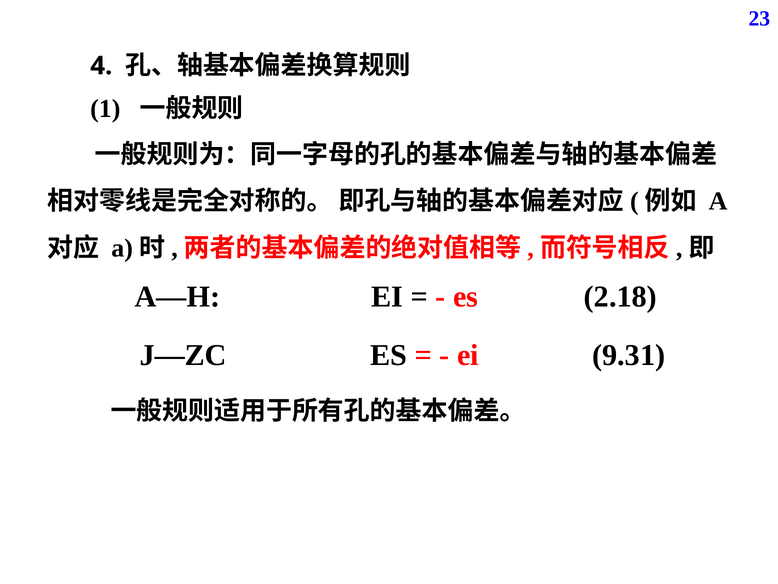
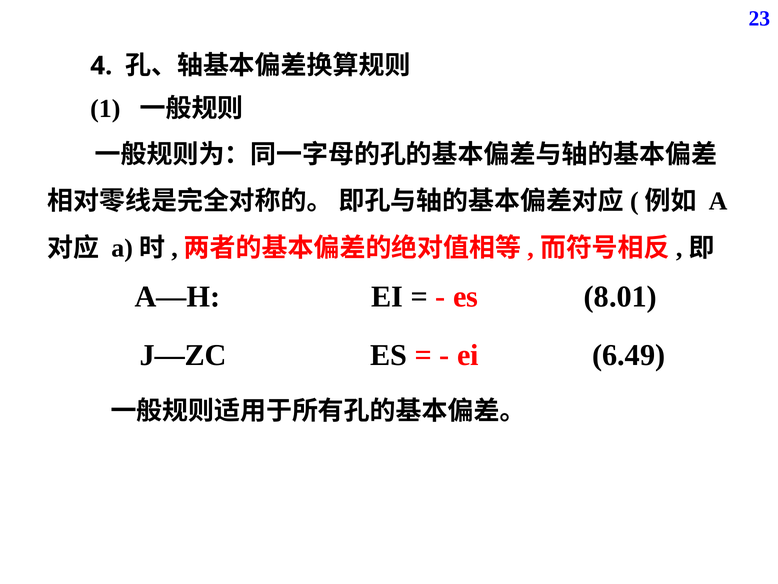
2.18: 2.18 -> 8.01 (620, 297)
9.31: 9.31 -> 6.49 (629, 355)
